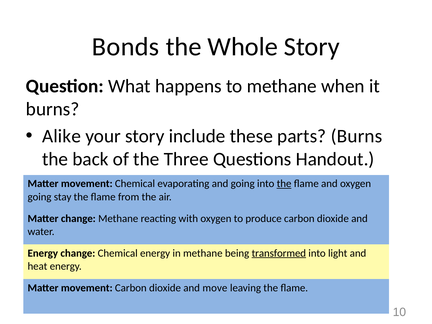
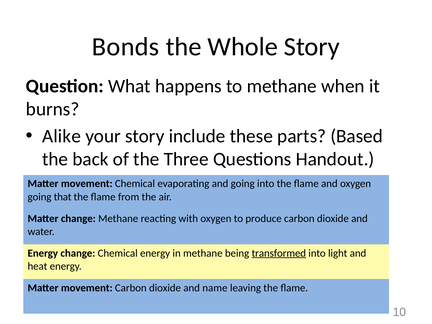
parts Burns: Burns -> Based (357, 136)
the underline: present -> none (284, 184)
stay: stay -> that (63, 197)
move: move -> name (215, 288)
